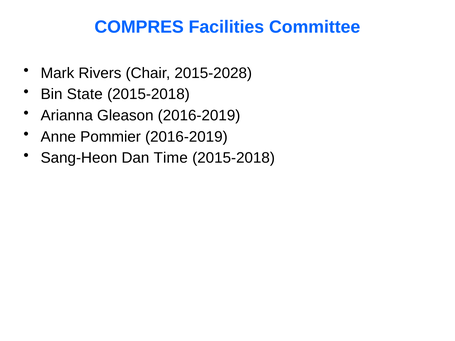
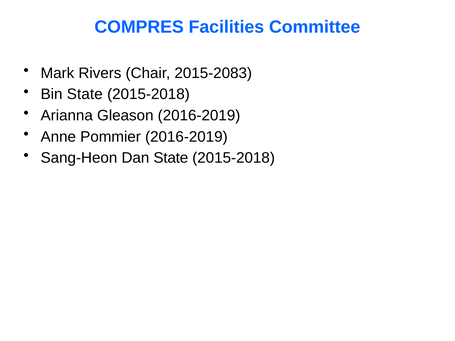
2015-2028: 2015-2028 -> 2015-2083 (213, 73)
Dan Time: Time -> State (171, 158)
